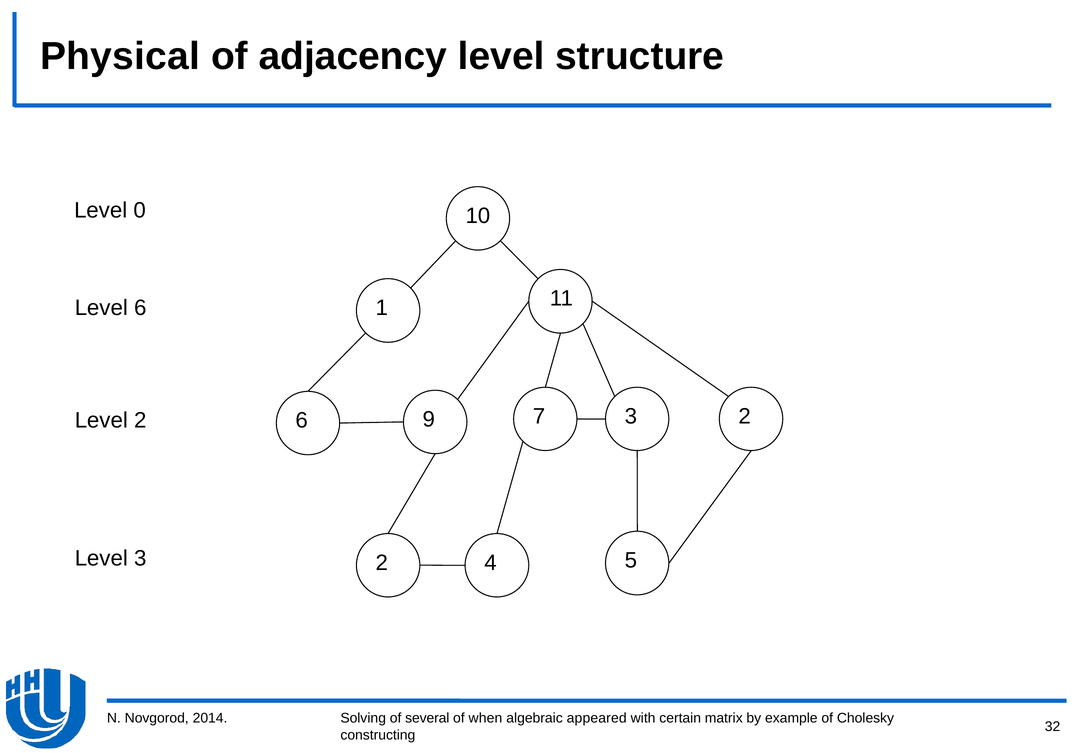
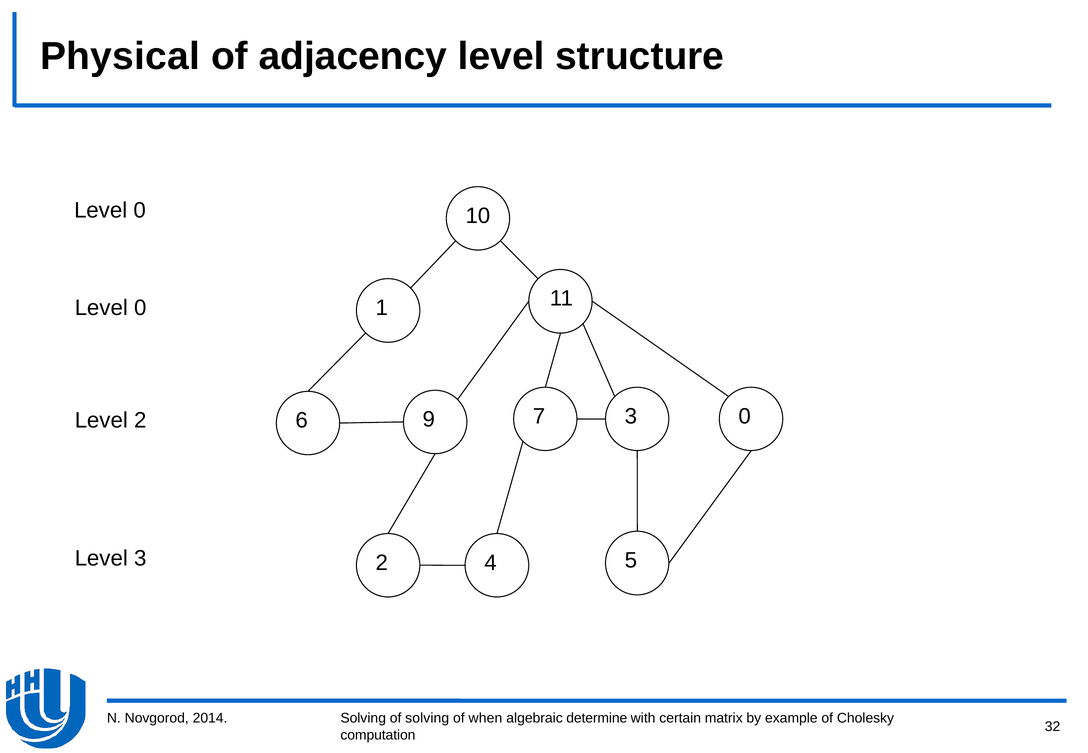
6: 6 -> 0 (140, 308)
3 2: 2 -> 0 (745, 417)
of several: several -> solving (427, 718)
appeared: appeared -> determine (597, 718)
constructing: constructing -> computation (378, 735)
